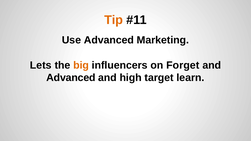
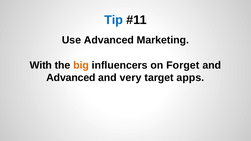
Tip colour: orange -> blue (114, 20)
Lets: Lets -> With (41, 65)
high: high -> very (131, 78)
learn: learn -> apps (190, 78)
